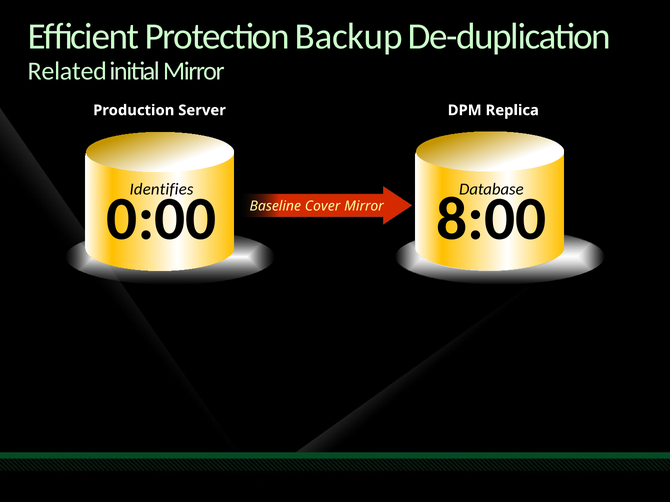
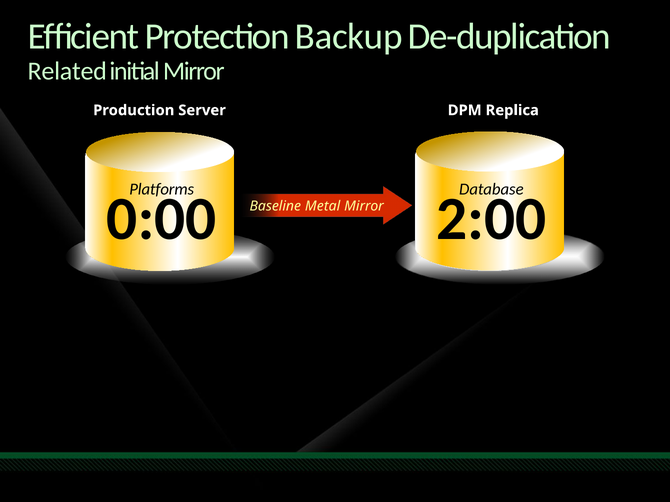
Identifies: Identifies -> Platforms (162, 189)
8:00: 8:00 -> 2:00 (491, 219)
Cover: Cover -> Metal (323, 207)
